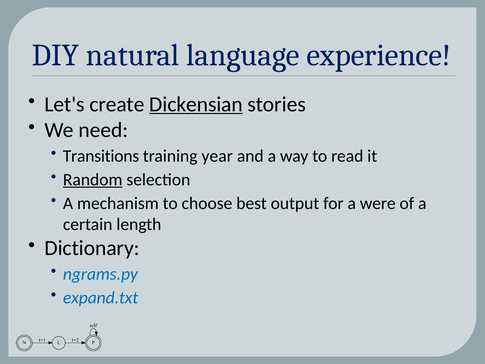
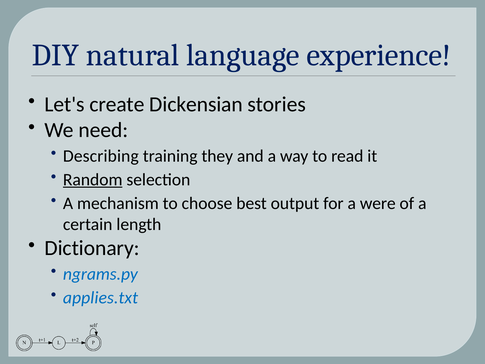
Dickensian underline: present -> none (196, 104)
Transitions: Transitions -> Describing (101, 156)
year: year -> they (217, 156)
expand.txt: expand.txt -> applies.txt (101, 298)
